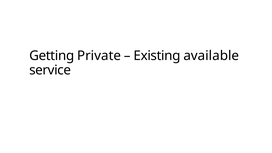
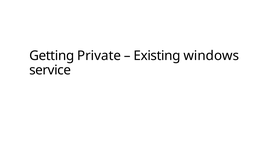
available: available -> windows (211, 56)
